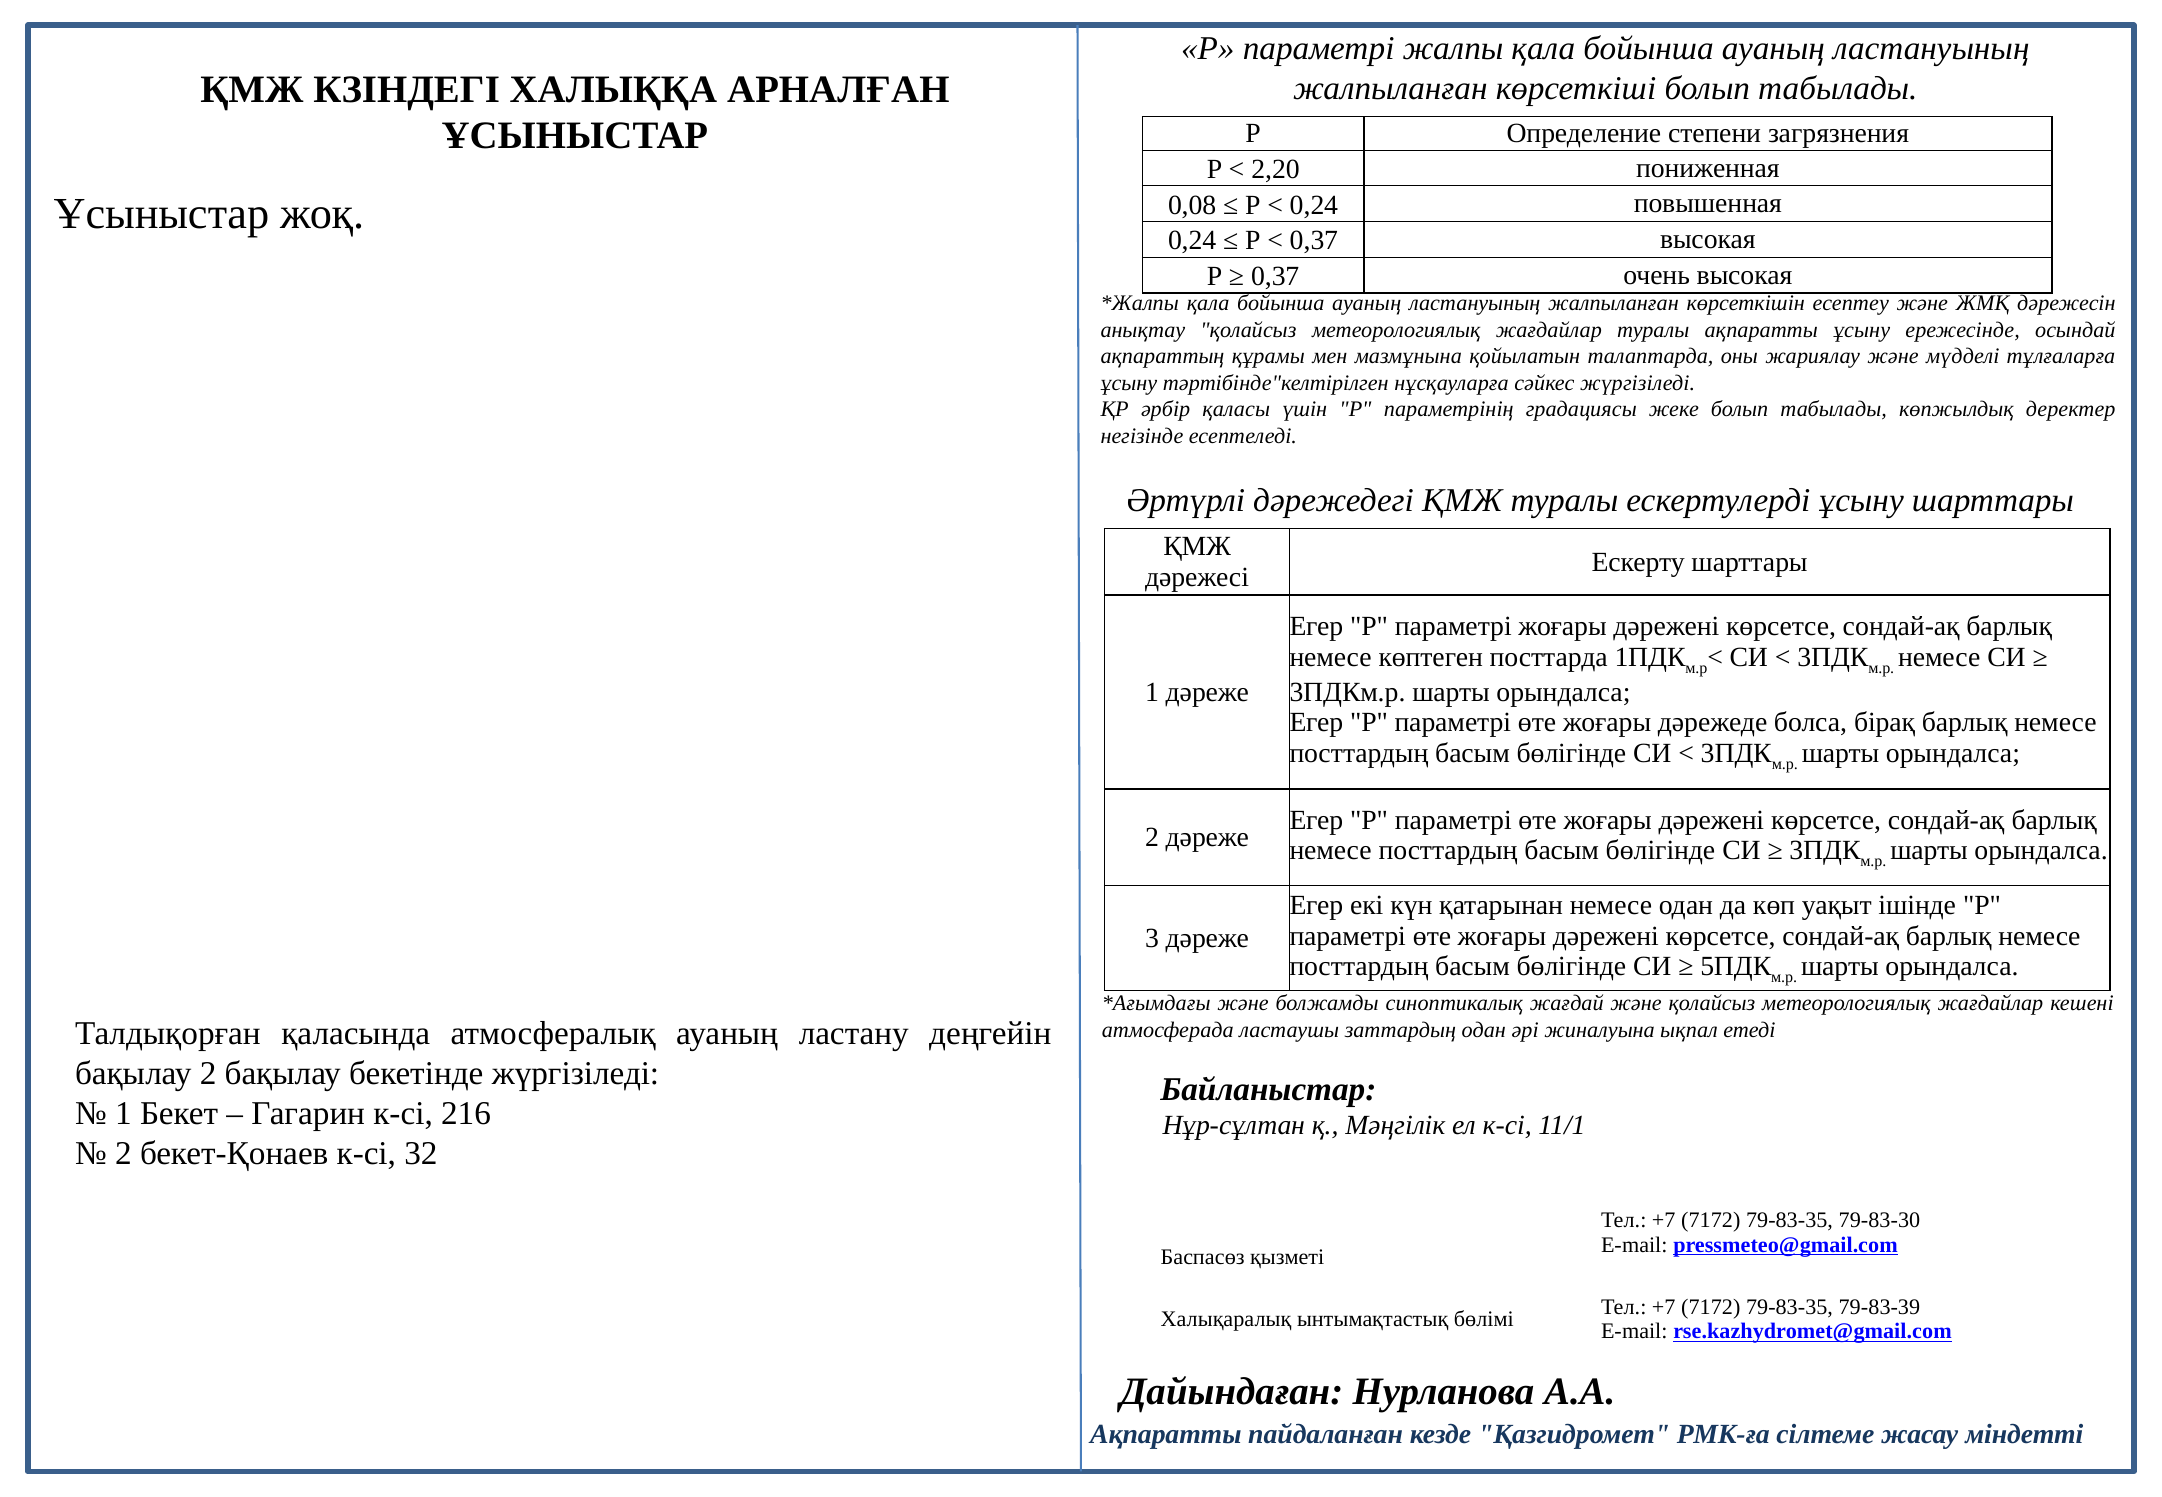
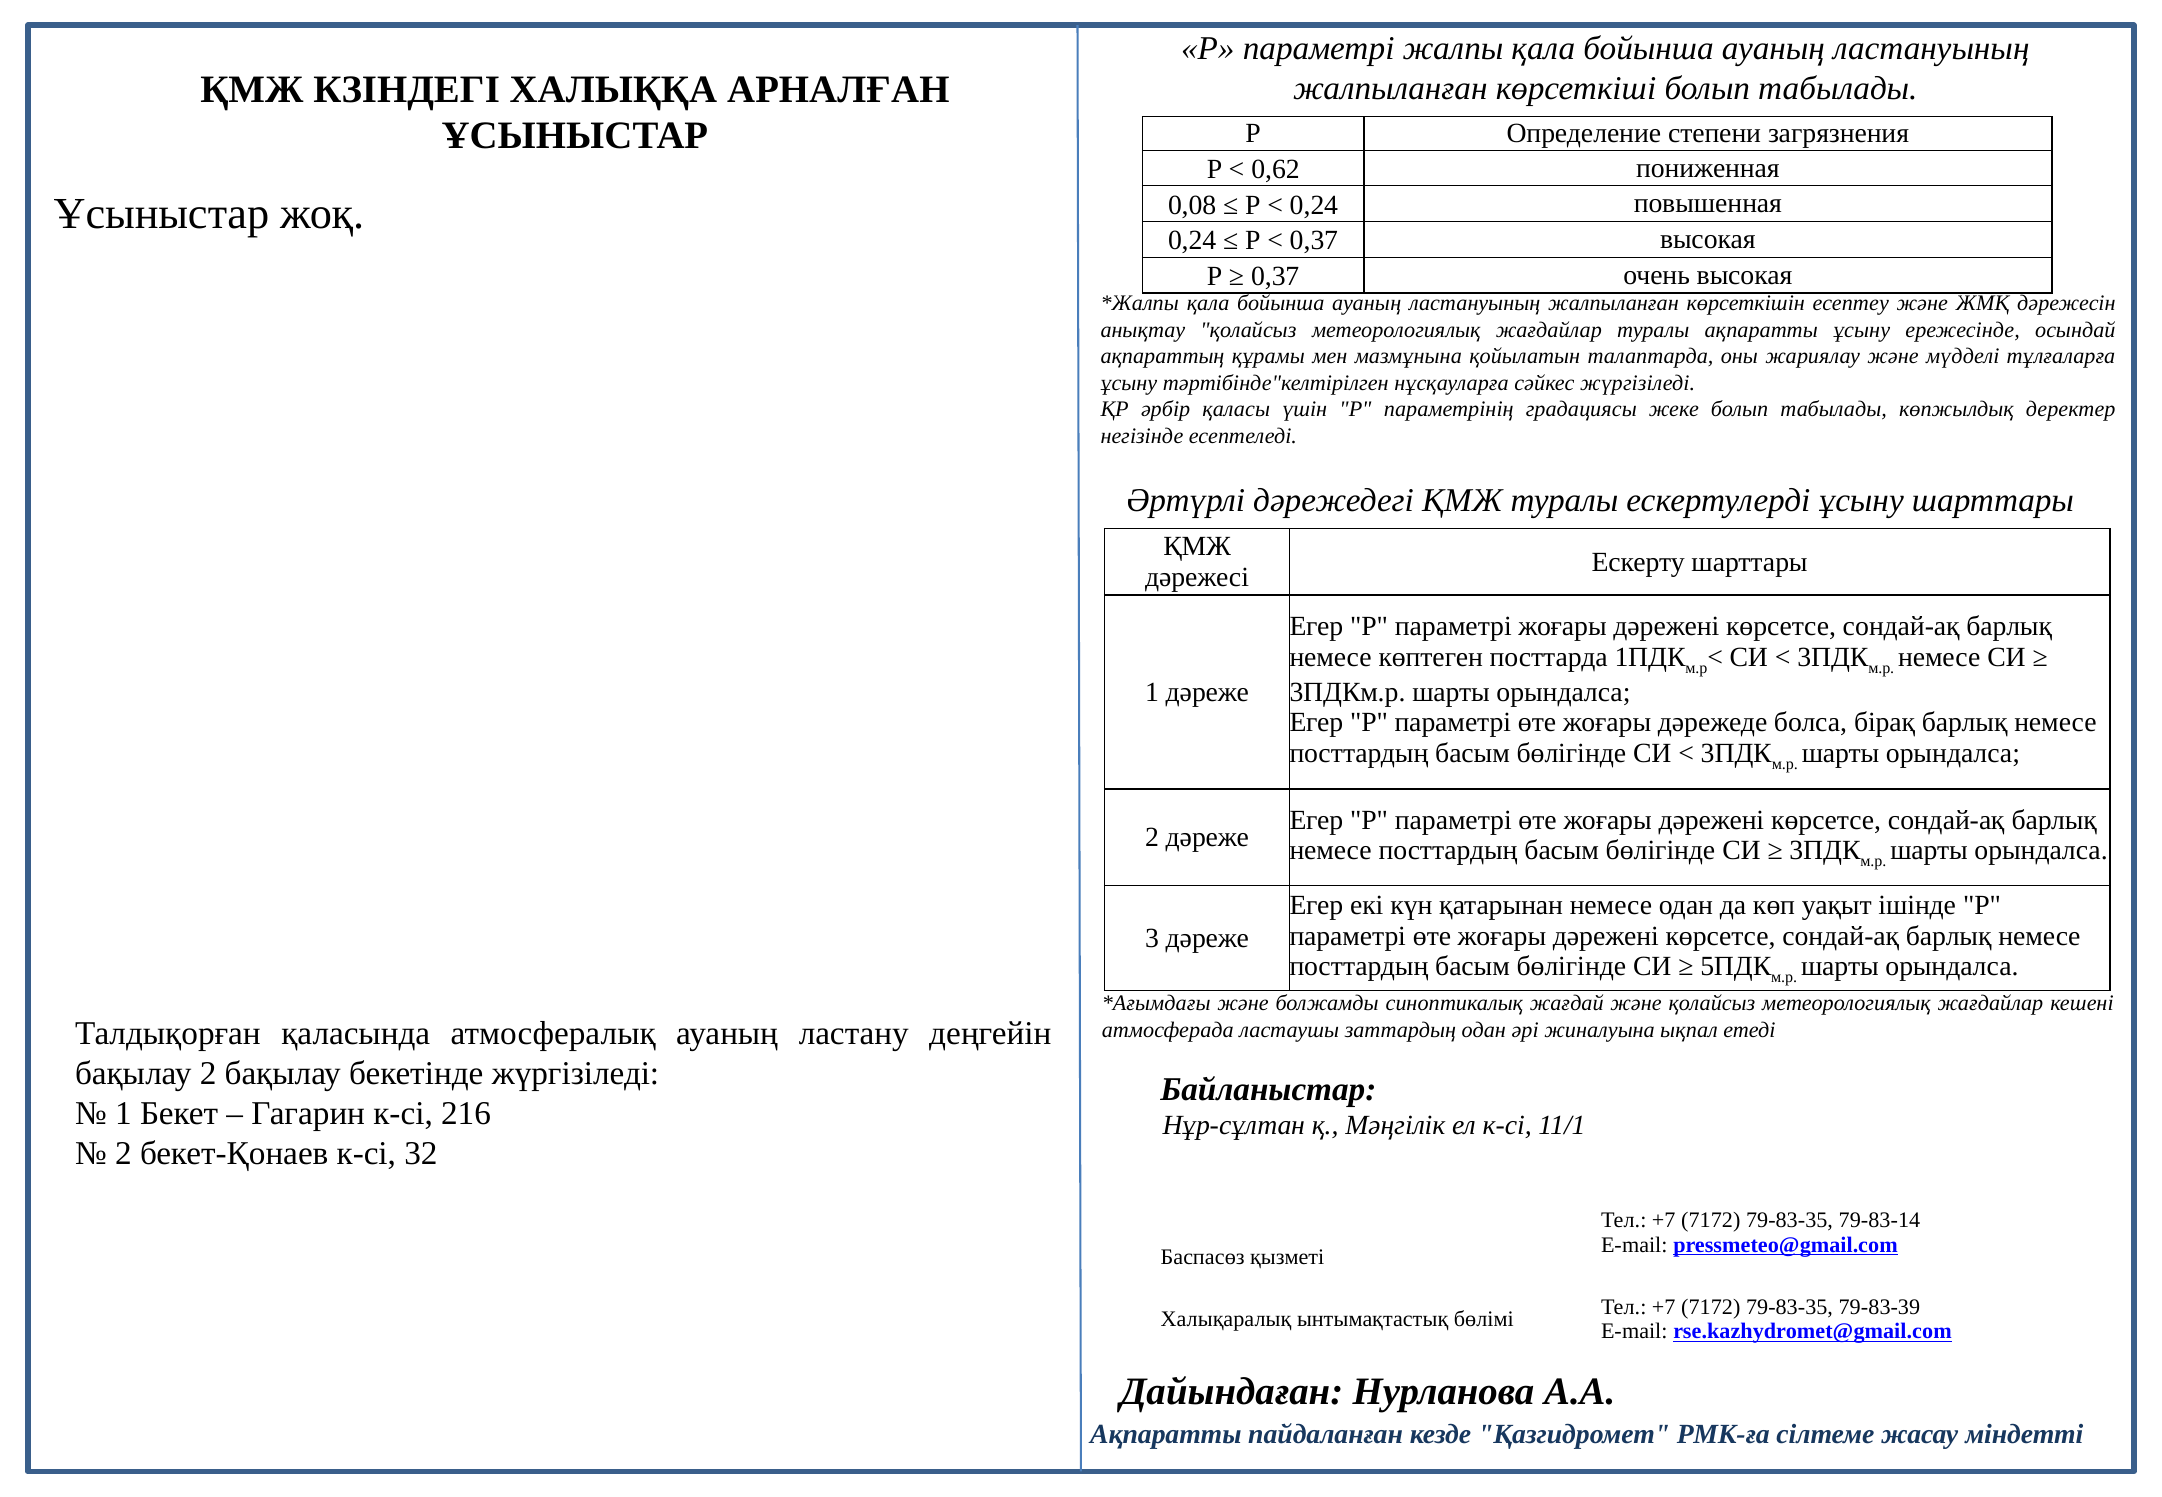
2,20: 2,20 -> 0,62 (1276, 169)
79-83-30: 79-83-30 -> 79-83-14 (1879, 1220)
